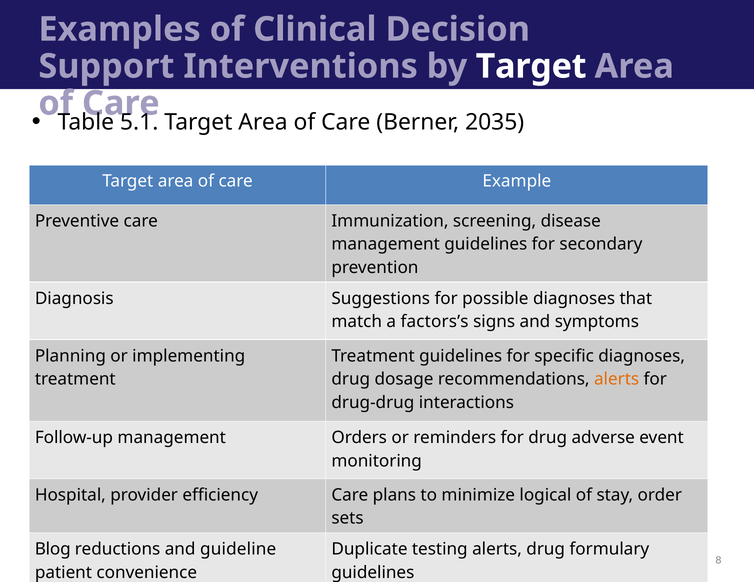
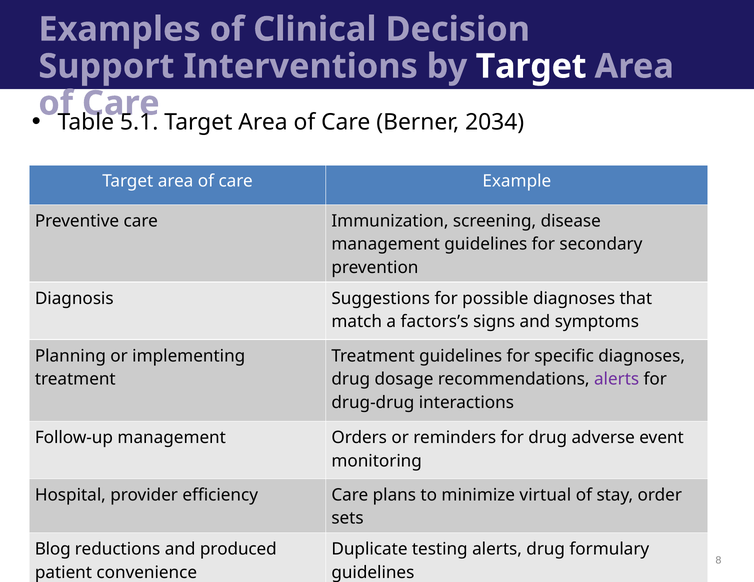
2035: 2035 -> 2034 (495, 122)
alerts colour: orange -> purple (617, 380)
logical: logical -> virtual (545, 496)
guideline: guideline -> produced (238, 550)
